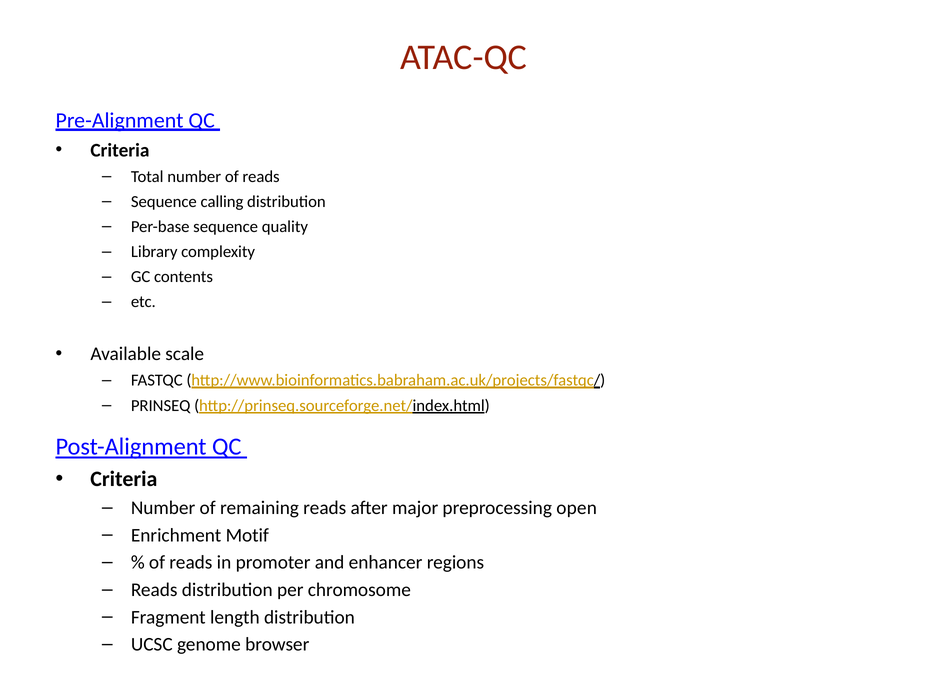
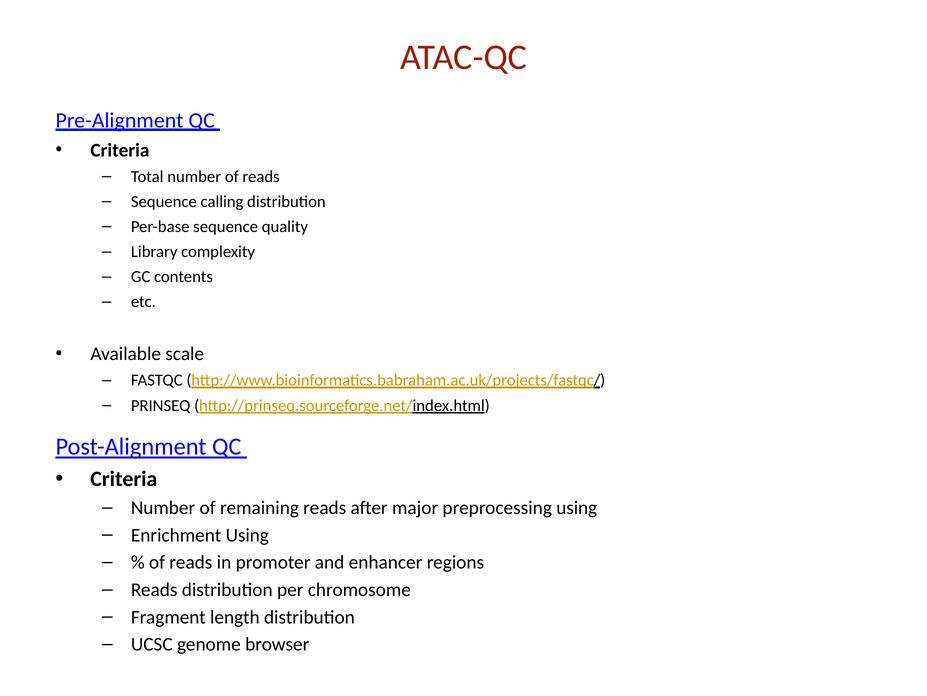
preprocessing open: open -> using (577, 507)
Enrichment Motif: Motif -> Using (247, 535)
